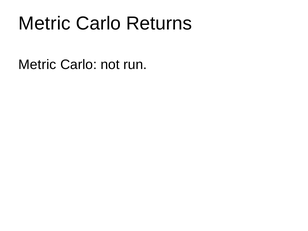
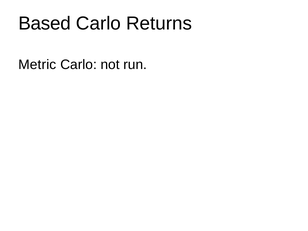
Metric: Metric -> Based (45, 23)
